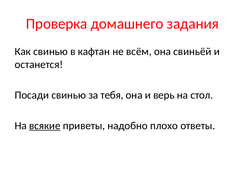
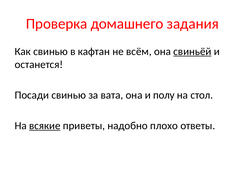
свиньёй underline: none -> present (192, 51)
тебя: тебя -> вата (112, 95)
верь: верь -> полу (164, 95)
